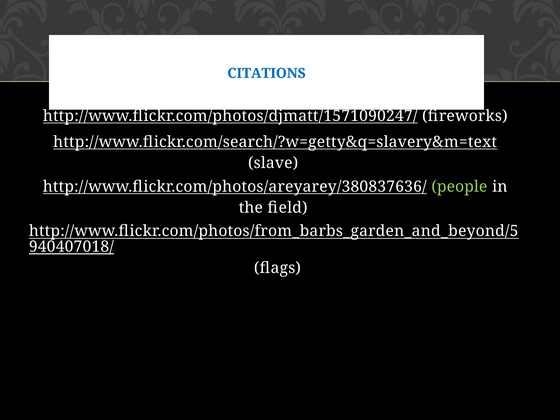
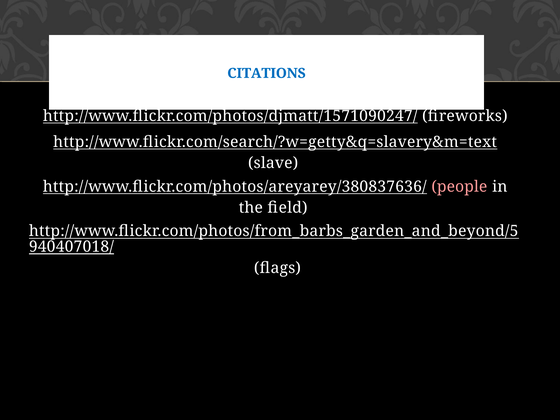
people colour: light green -> pink (459, 187)
